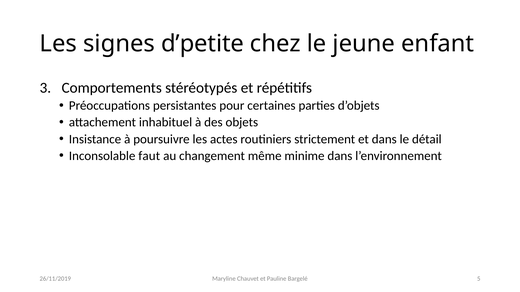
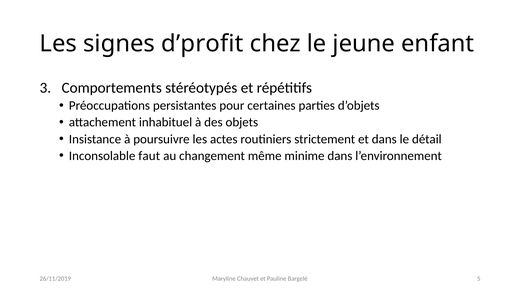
d’petite: d’petite -> d’profit (202, 44)
